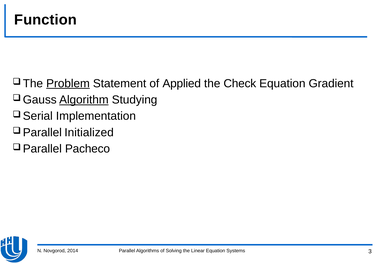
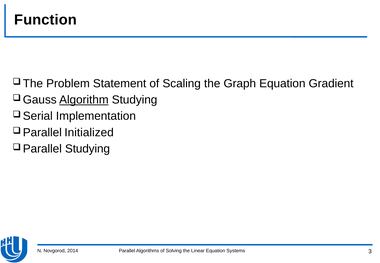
Problem underline: present -> none (68, 83)
Applied: Applied -> Scaling (182, 83)
Check: Check -> Graph (240, 83)
Pacheco: Pacheco -> Studying (87, 149)
